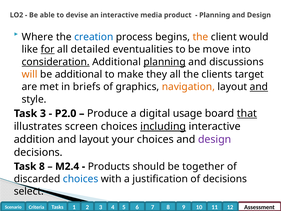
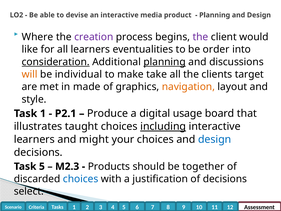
creation colour: blue -> purple (94, 37)
the colour: orange -> purple (200, 37)
for underline: present -> none (48, 49)
all detailed: detailed -> learners (90, 49)
move: move -> order (216, 49)
be additional: additional -> individual (78, 74)
they: they -> take (157, 74)
briefs: briefs -> made (87, 87)
and underline: present -> none (259, 87)
Task 3: 3 -> 1 (43, 113)
P2.0: P2.0 -> P2.1 (66, 113)
that underline: present -> none (247, 113)
screen: screen -> taught (82, 126)
addition: addition -> learners (34, 139)
and layout: layout -> might (94, 139)
design colour: purple -> blue (215, 139)
Task 8: 8 -> 5 (42, 166)
M2.4: M2.4 -> M2.3 (67, 166)
